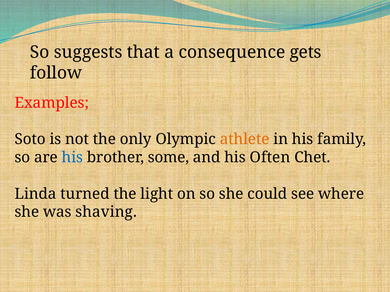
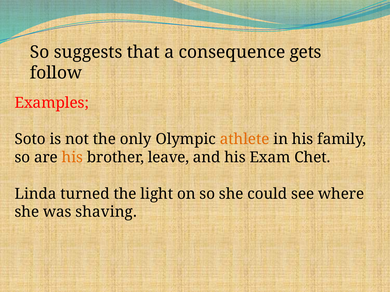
his colour: blue -> orange (72, 158)
some: some -> leave (169, 158)
Often: Often -> Exam (270, 158)
